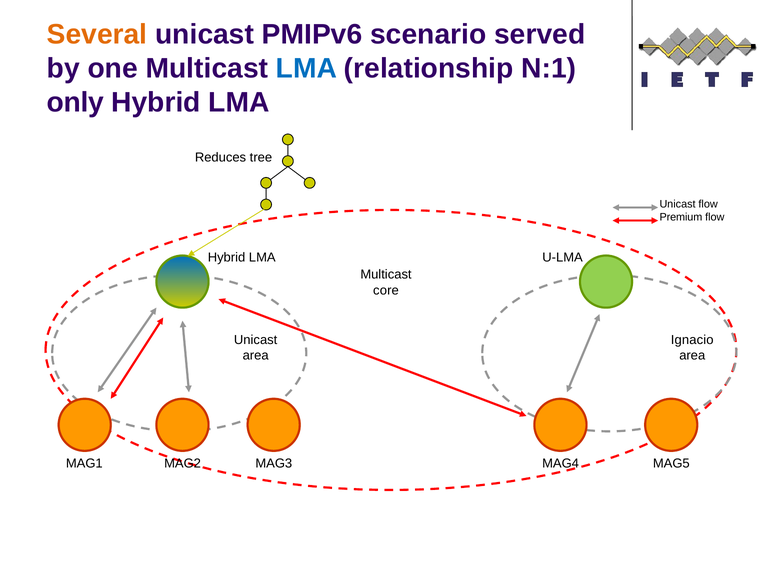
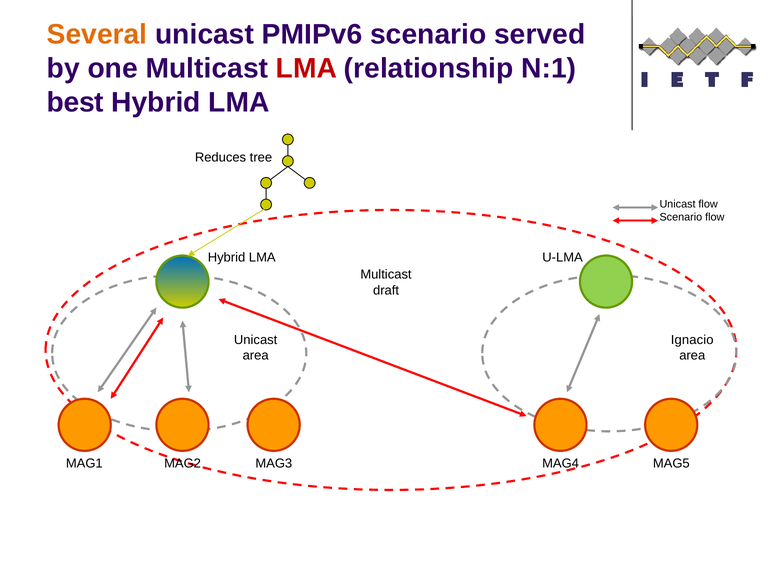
LMA colour: blue -> red (307, 68)
only: only -> best (75, 102)
Premium: Premium -> Scenario (681, 217)
core: core -> draft (386, 290)
